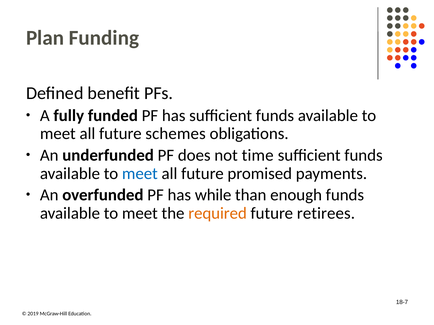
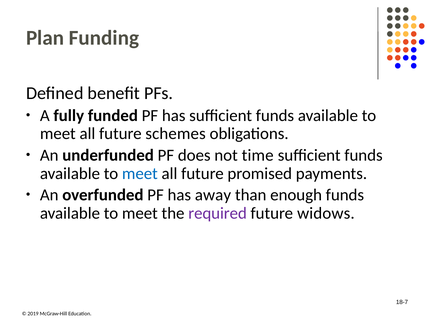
while: while -> away (213, 195)
required colour: orange -> purple (218, 214)
retirees: retirees -> widows (326, 214)
